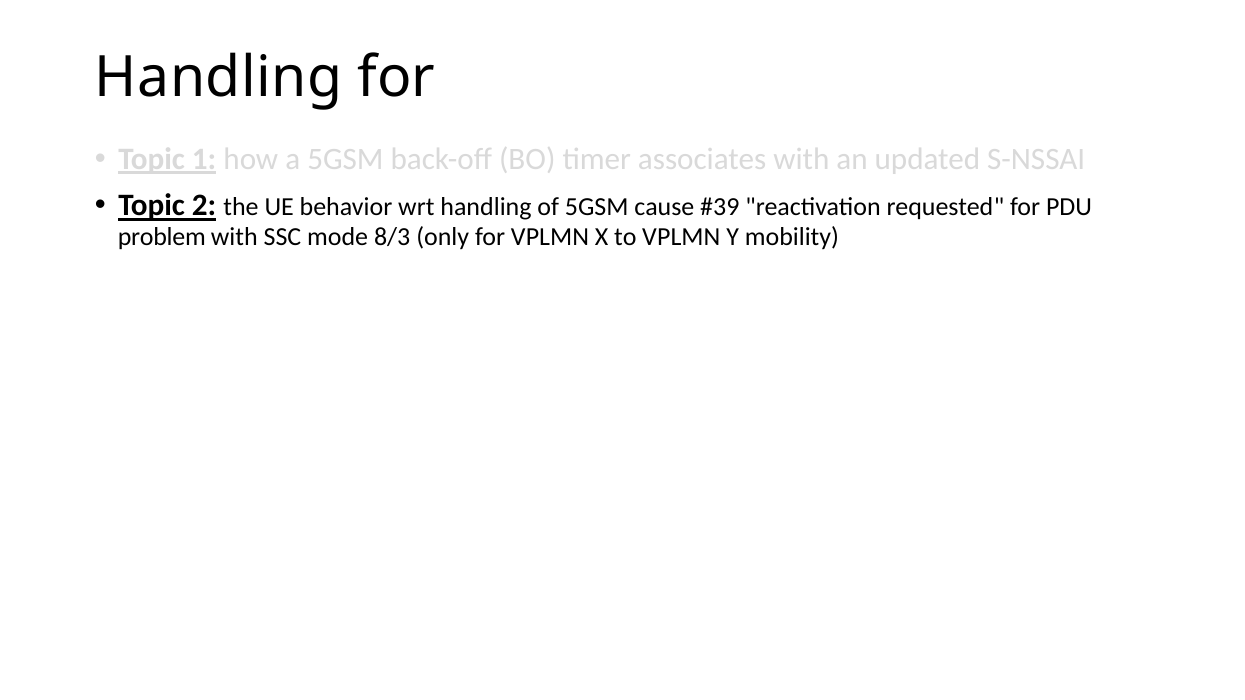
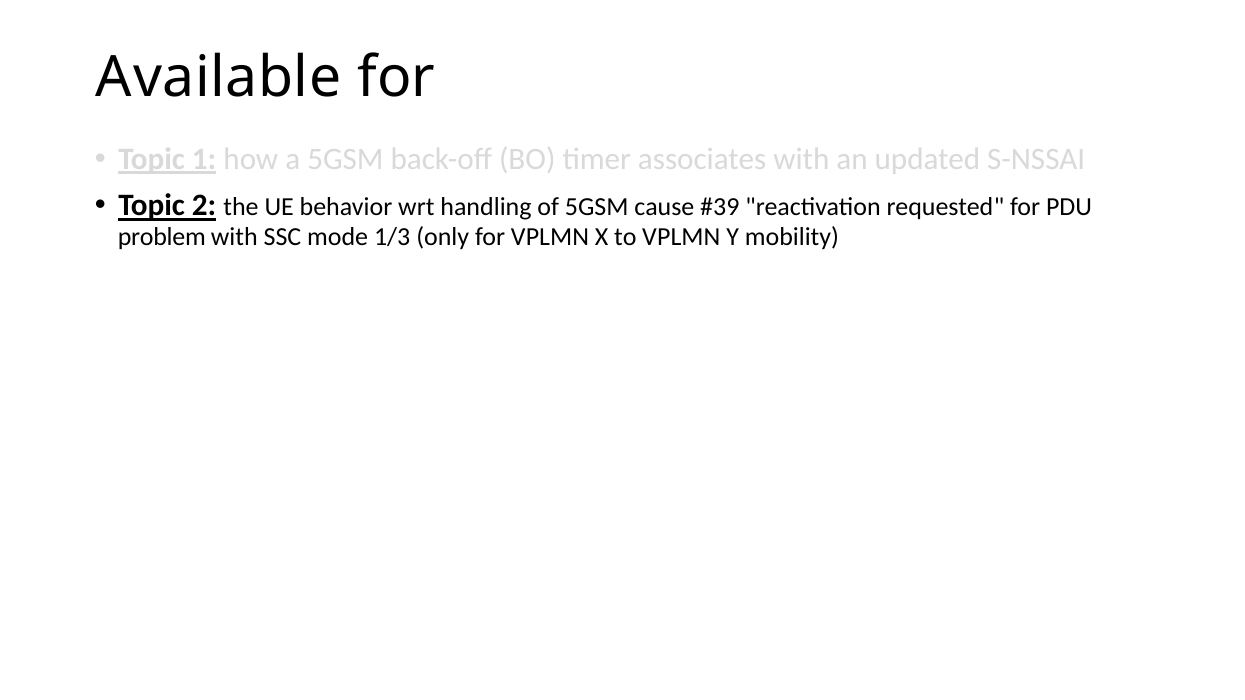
Handling: Handling -> Available (219, 77)
8/3: 8/3 -> 1/3 (392, 237)
